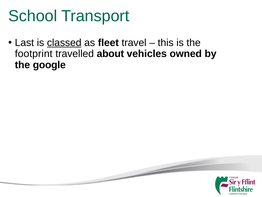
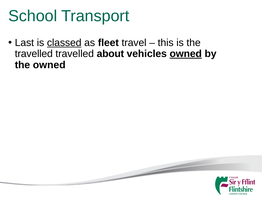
footprint: footprint -> travelled (34, 54)
owned underline: none -> present (186, 54)
the google: google -> owned (49, 65)
